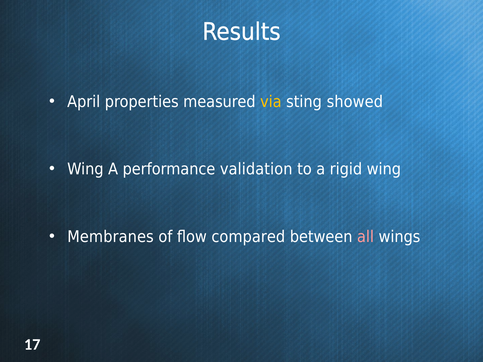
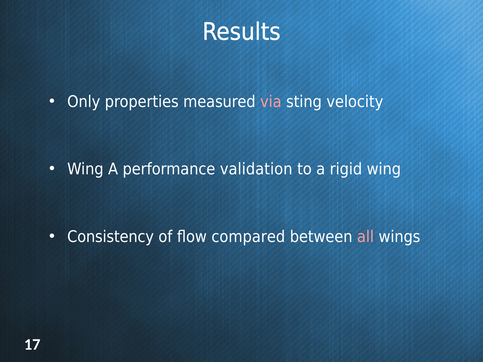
April: April -> Only (84, 102)
via colour: yellow -> pink (271, 102)
showed: showed -> velocity (355, 102)
Membranes: Membranes -> Consistency (111, 237)
